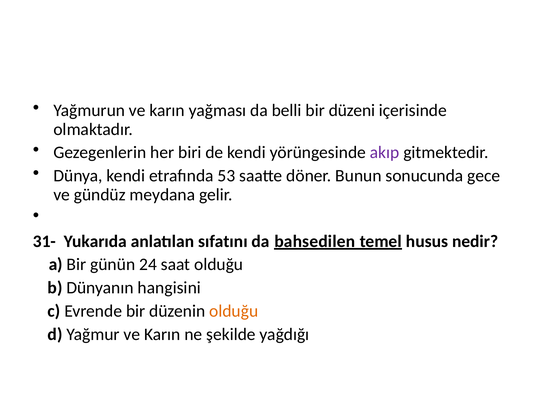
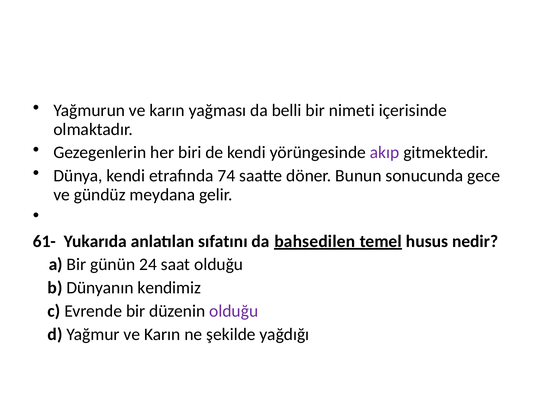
düzeni: düzeni -> nimeti (352, 110)
53: 53 -> 74 (226, 176)
31-: 31- -> 61- (44, 241)
hangisini: hangisini -> kendimiz (169, 288)
olduğu colour: orange -> purple (234, 311)
